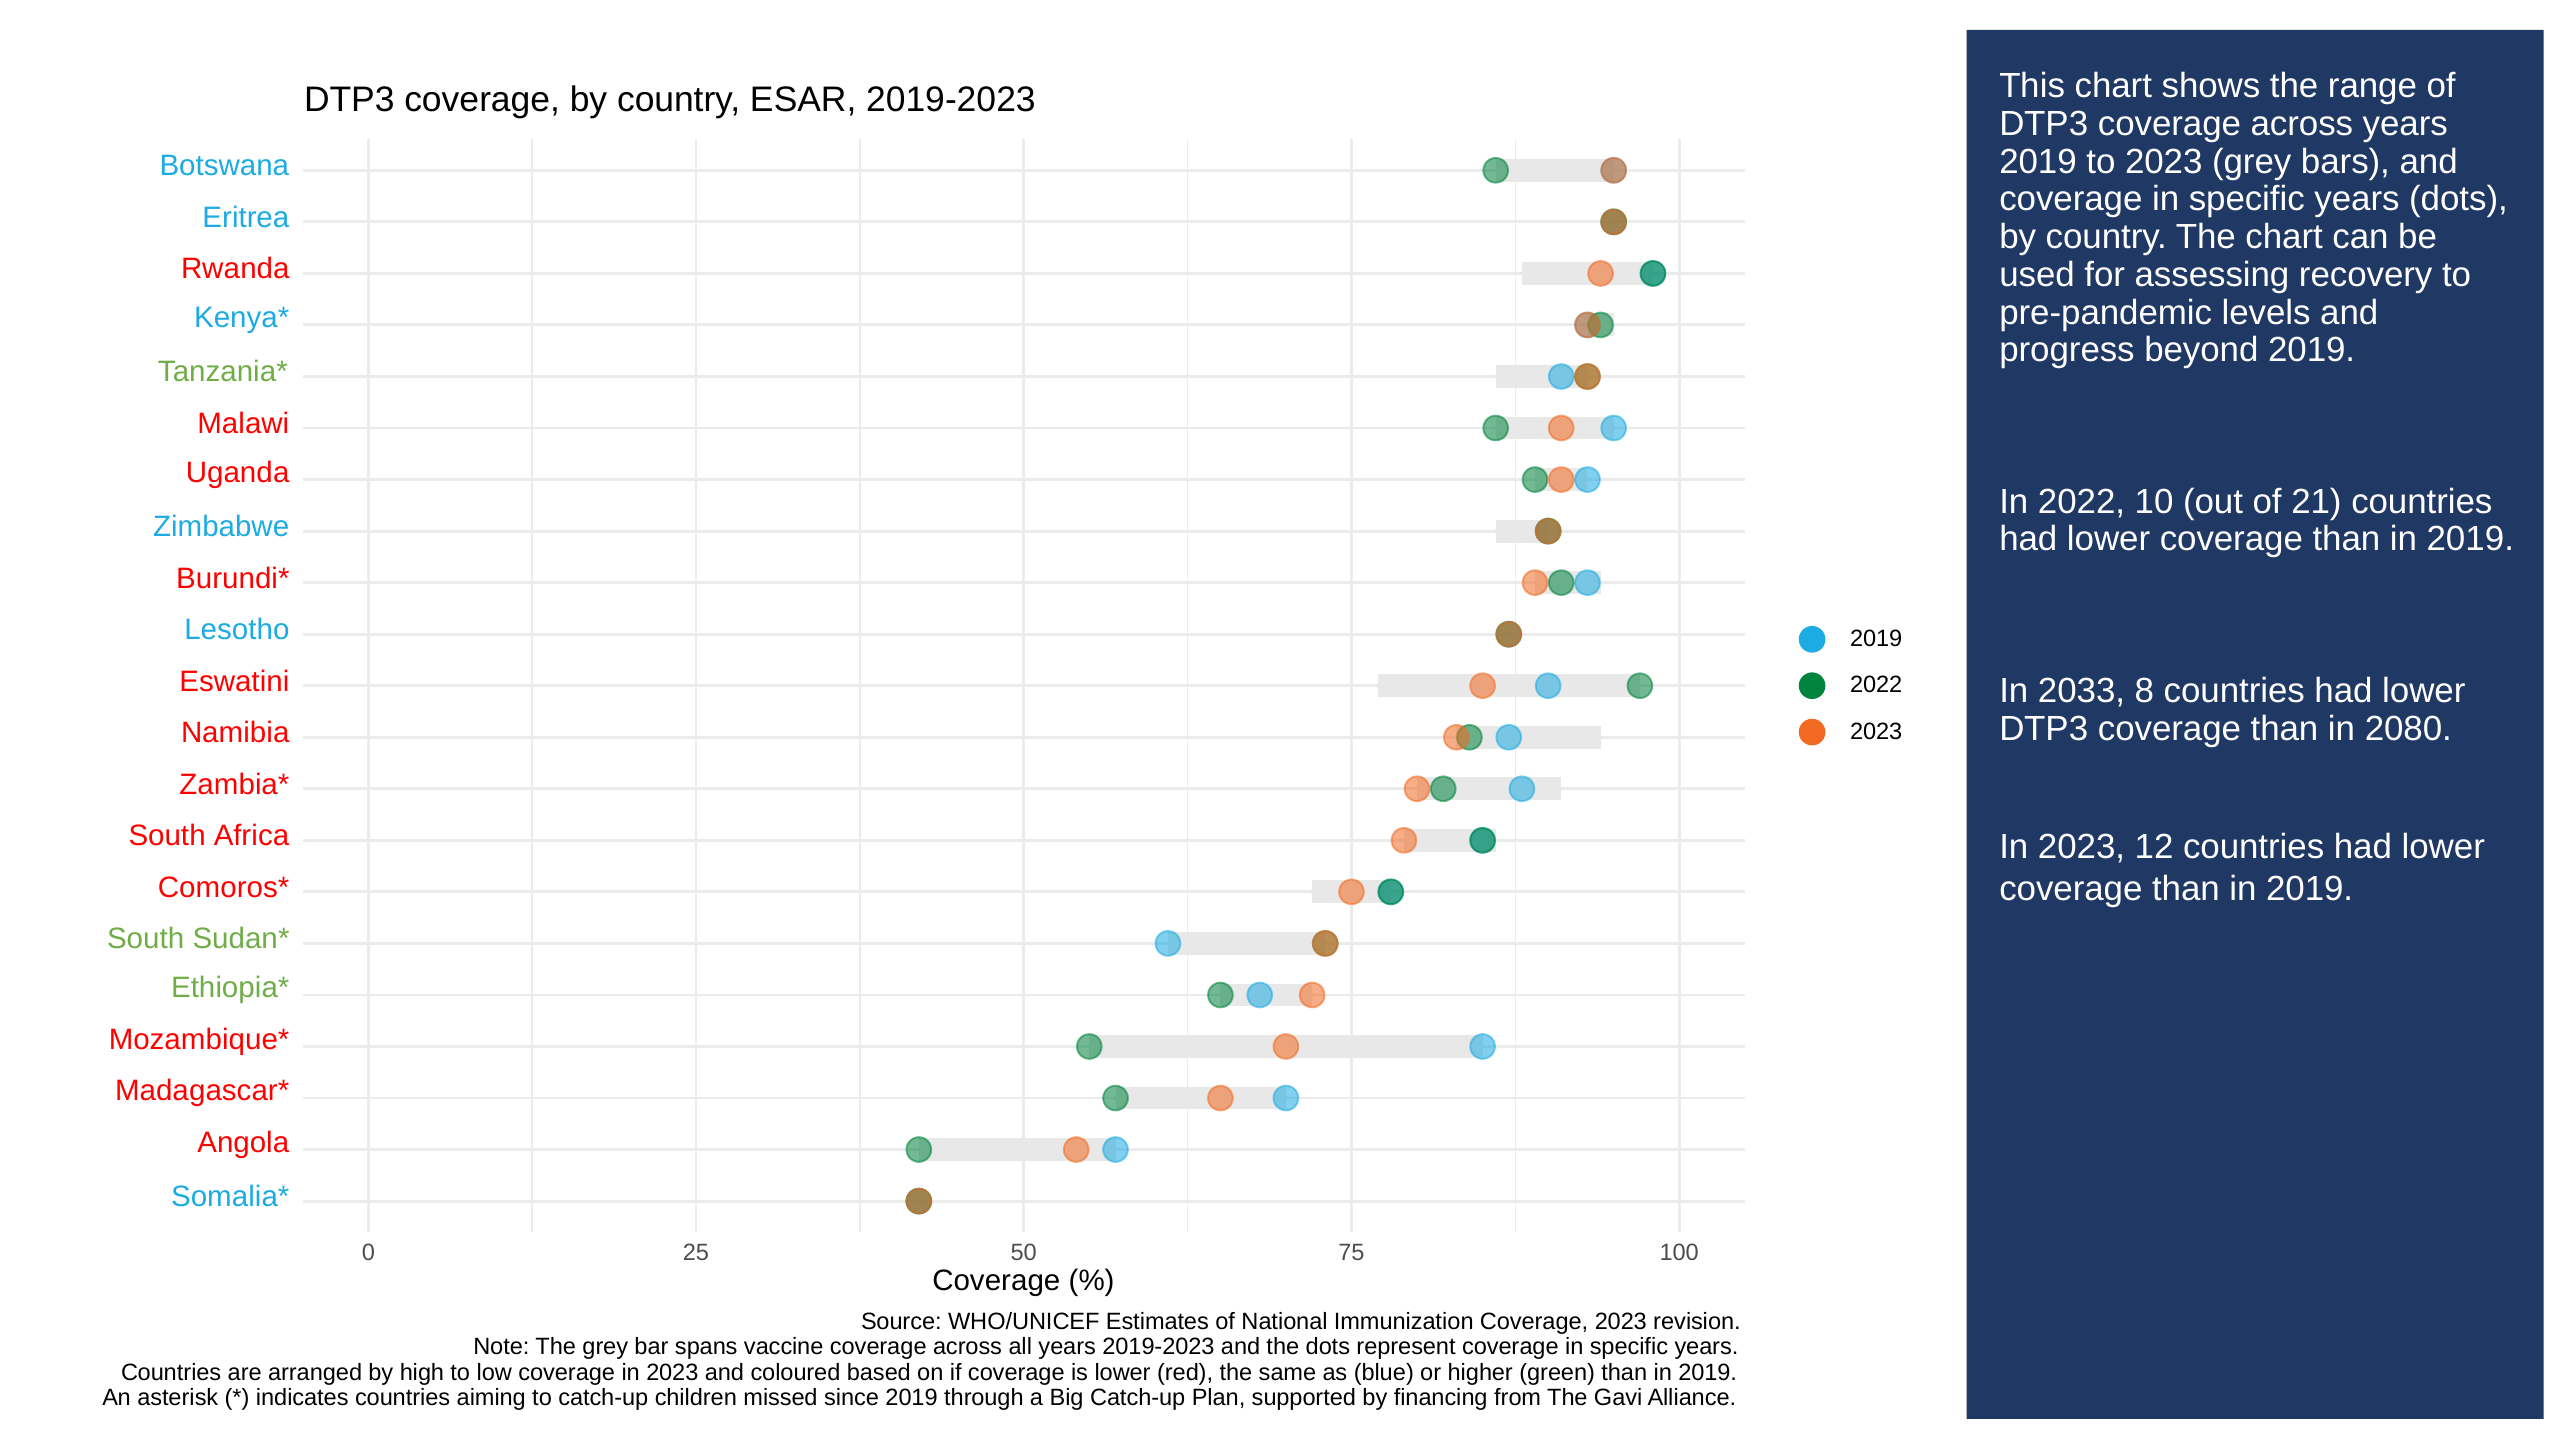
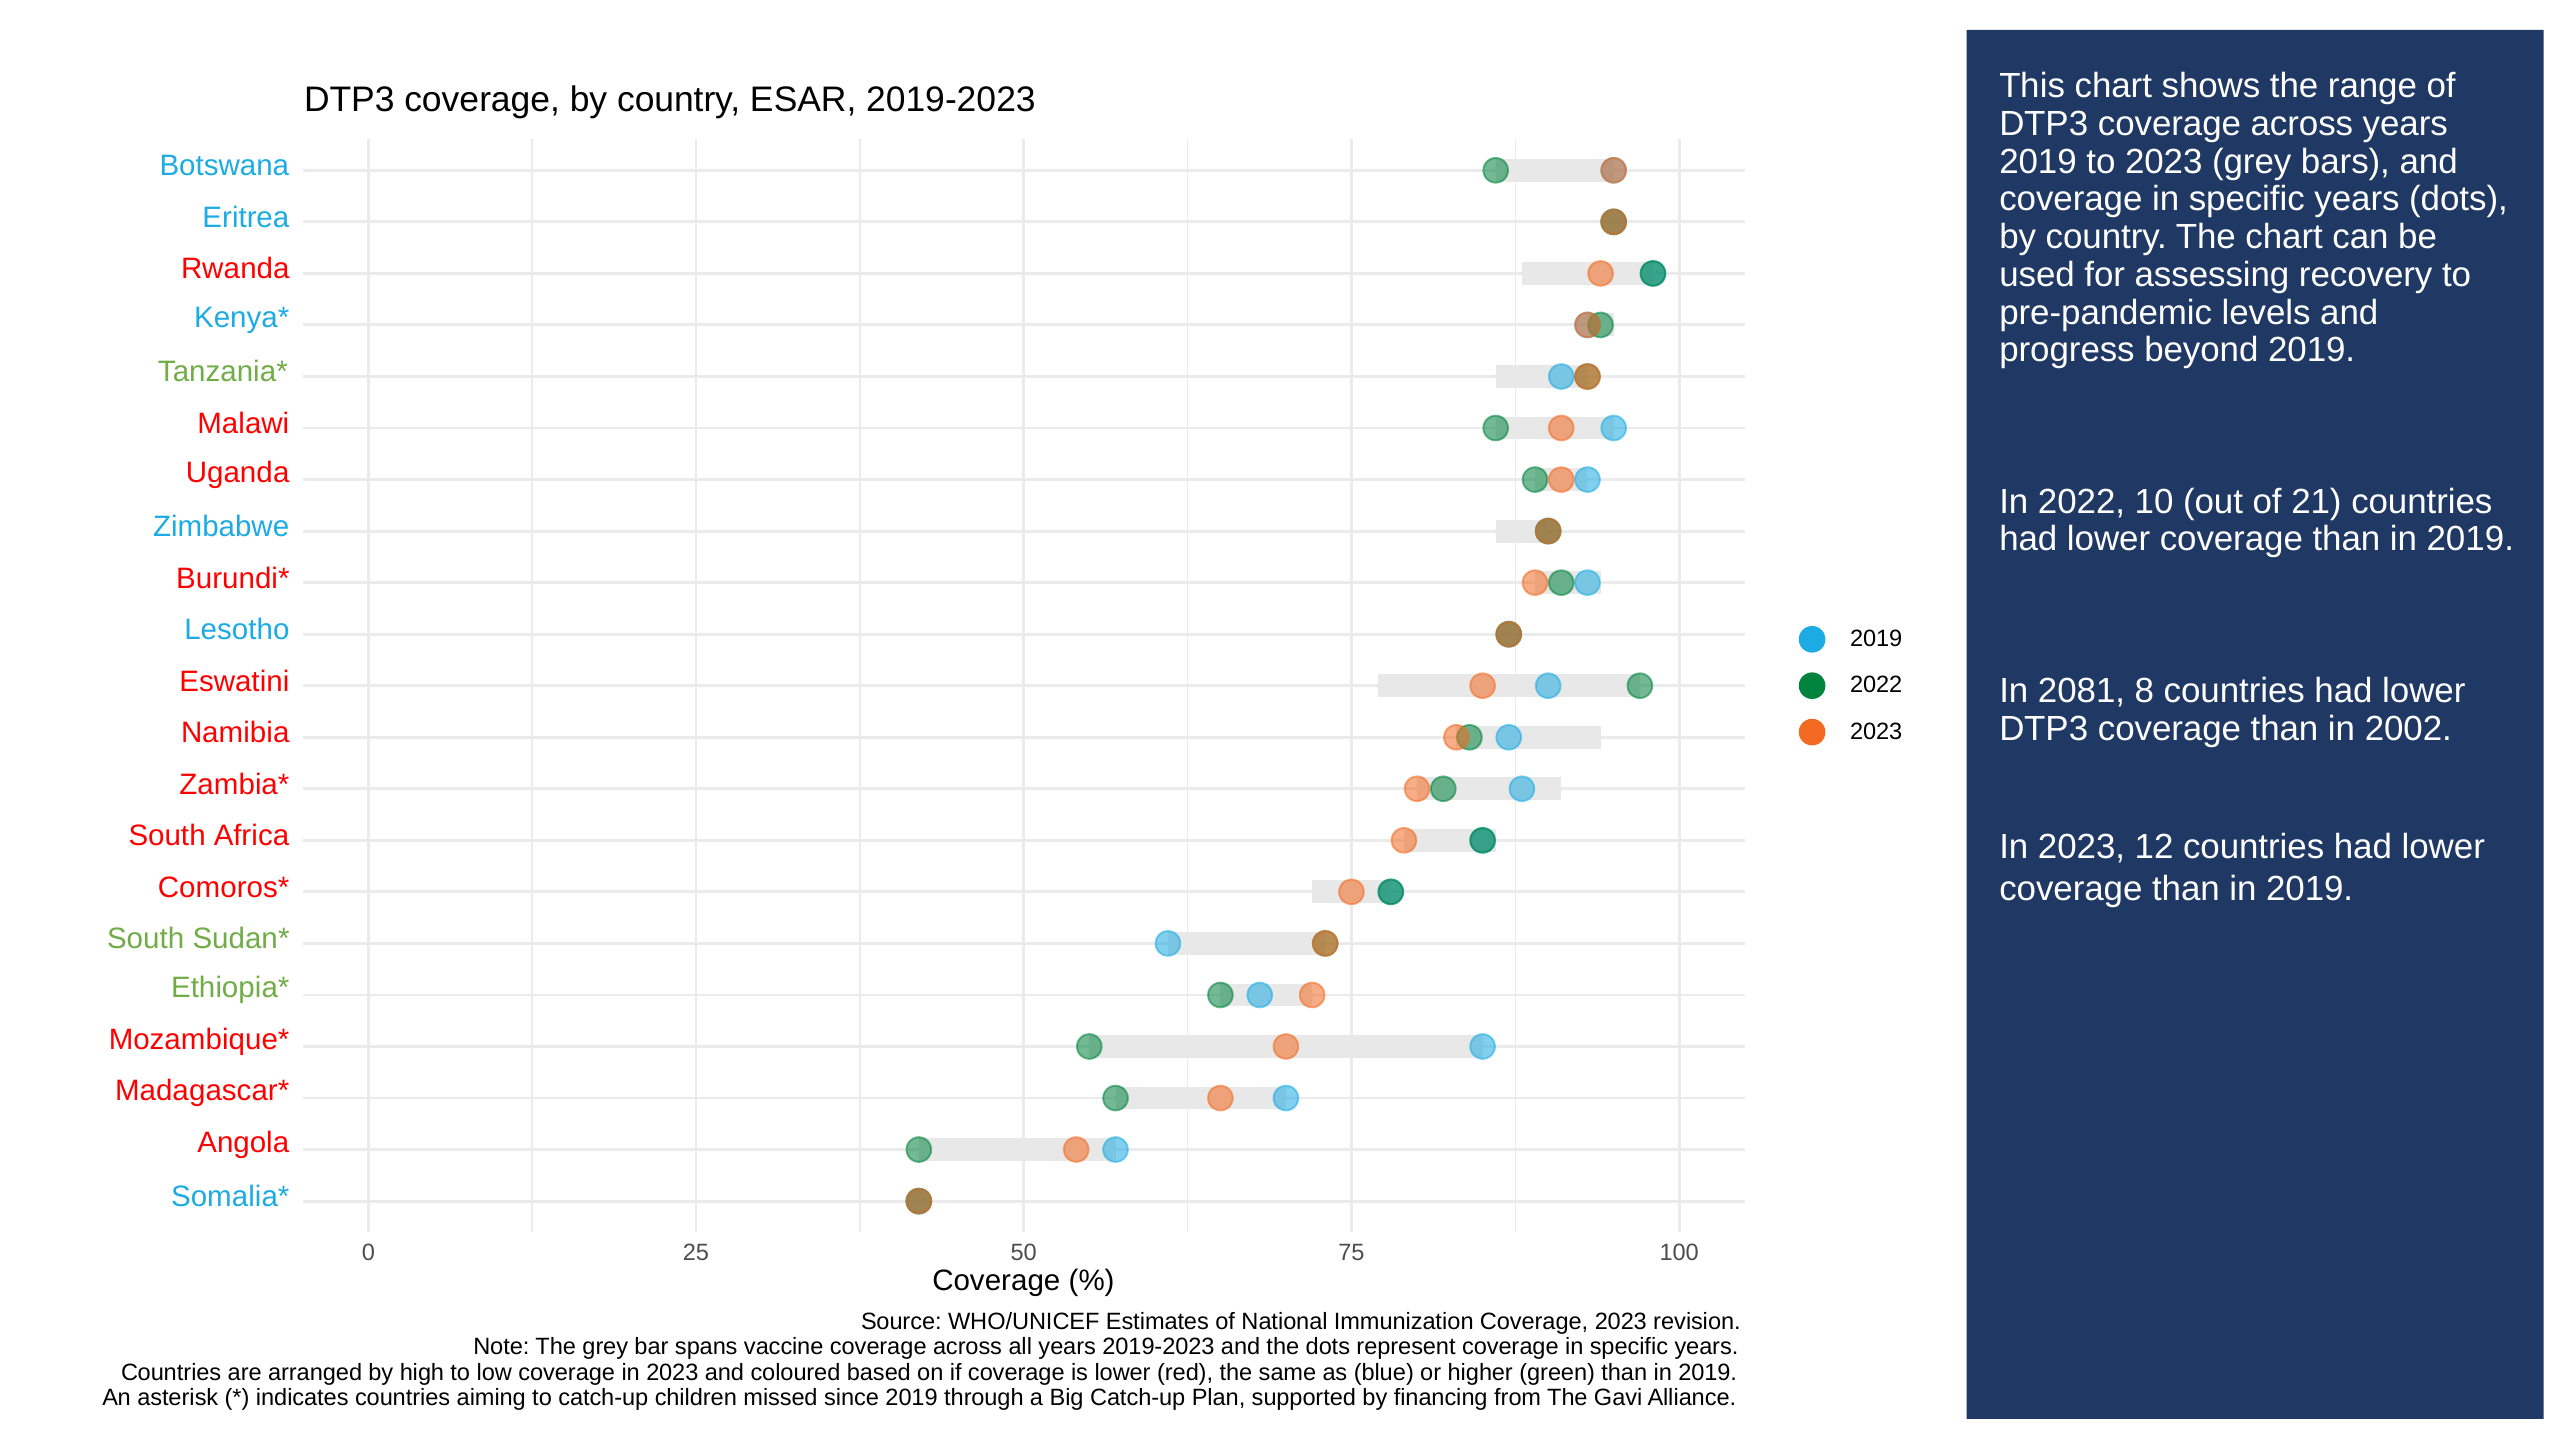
2033: 2033 -> 2081 (2082, 691)
2080: 2080 -> 2002 (2408, 729)
